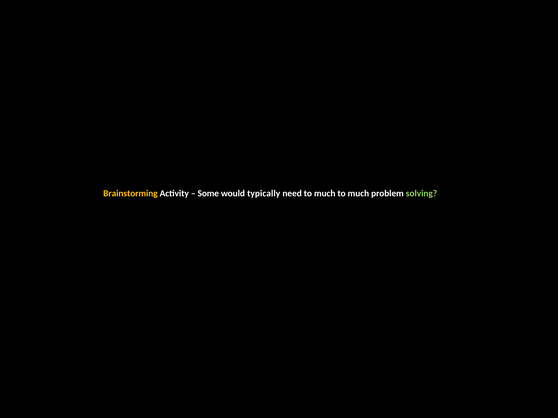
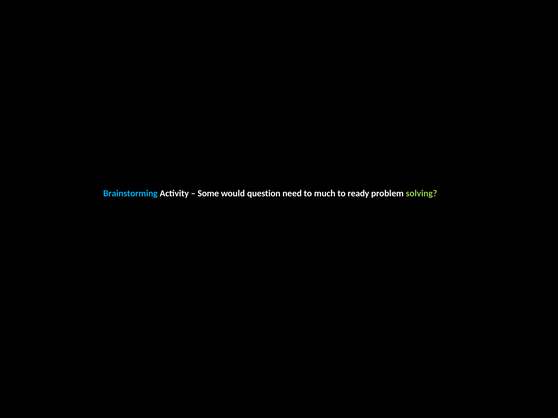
Brainstorming colour: yellow -> light blue (130, 194)
typically: typically -> question (264, 194)
much: much -> ready (358, 194)
